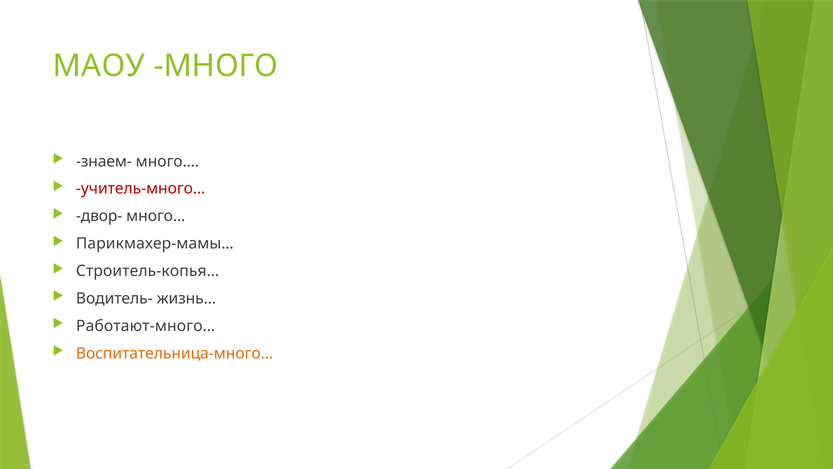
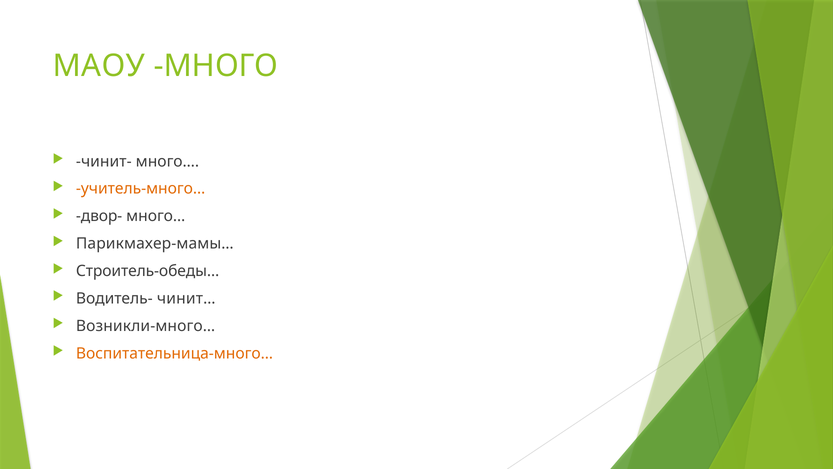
знаем-: знаем- -> чинит- (104, 161)
учитель-много… colour: red -> orange (141, 189)
Строитель-копья…: Строитель-копья… -> Строитель-обеды… (148, 271)
жизнь…: жизнь… -> чинит… (186, 298)
Работают-много…: Работают-много… -> Возникли-много… (146, 326)
